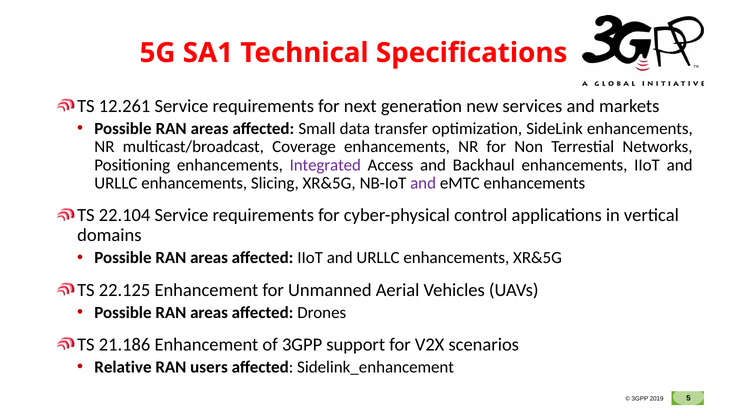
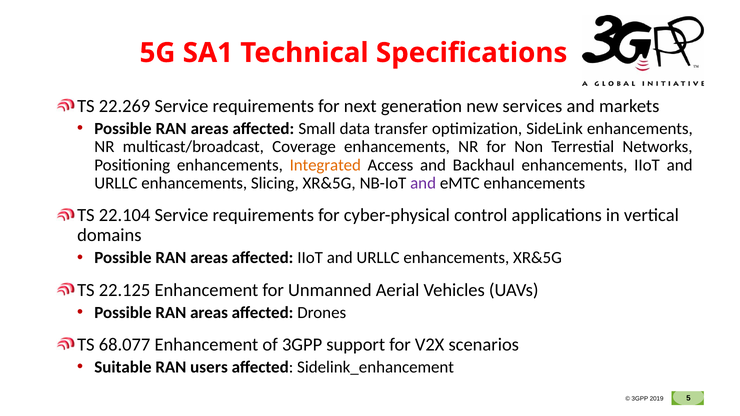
12.261: 12.261 -> 22.269 (125, 106)
Integrated colour: purple -> orange (325, 165)
21.186: 21.186 -> 68.077 (125, 345)
Relative: Relative -> Suitable (123, 367)
